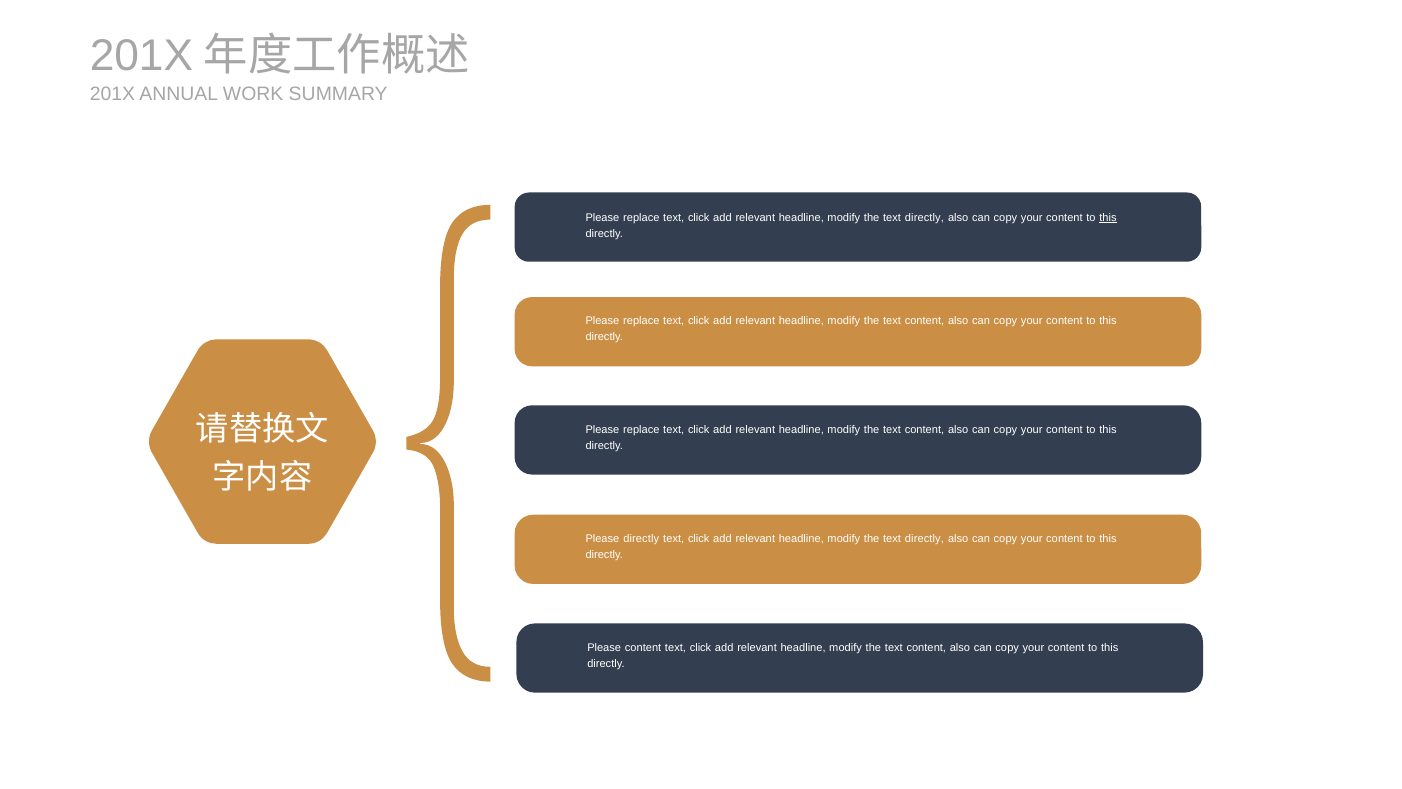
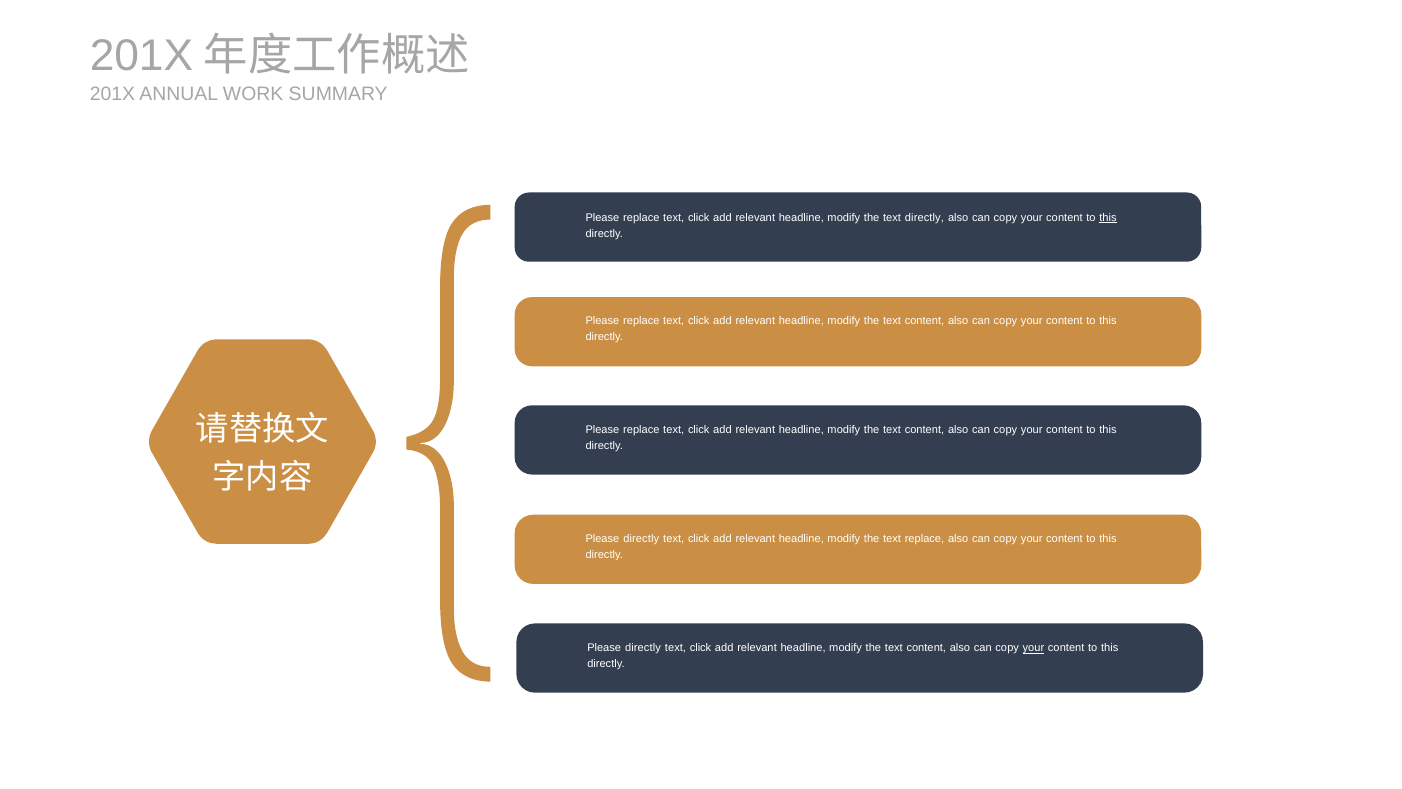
directly: directly -> replace (925, 539)
content: content -> directly (643, 648)
your underline: none -> present (1033, 648)
